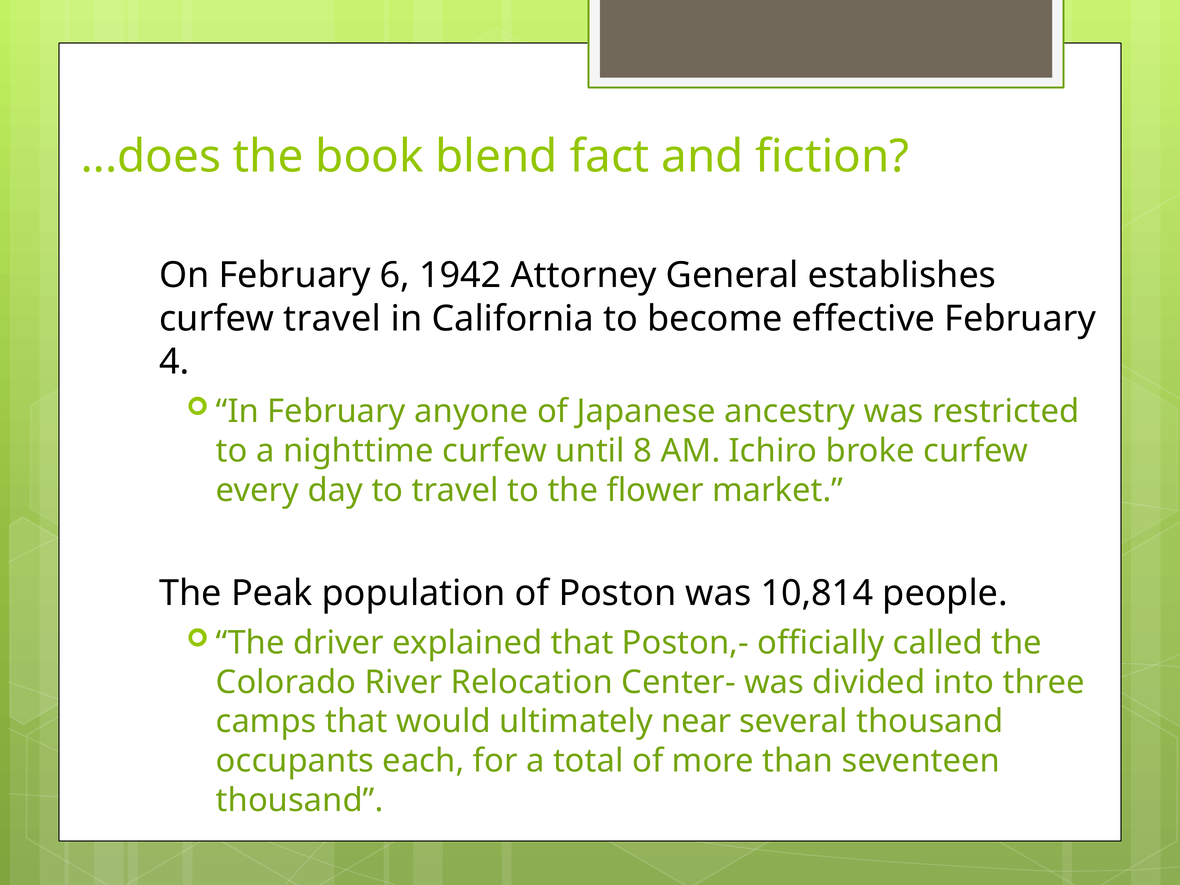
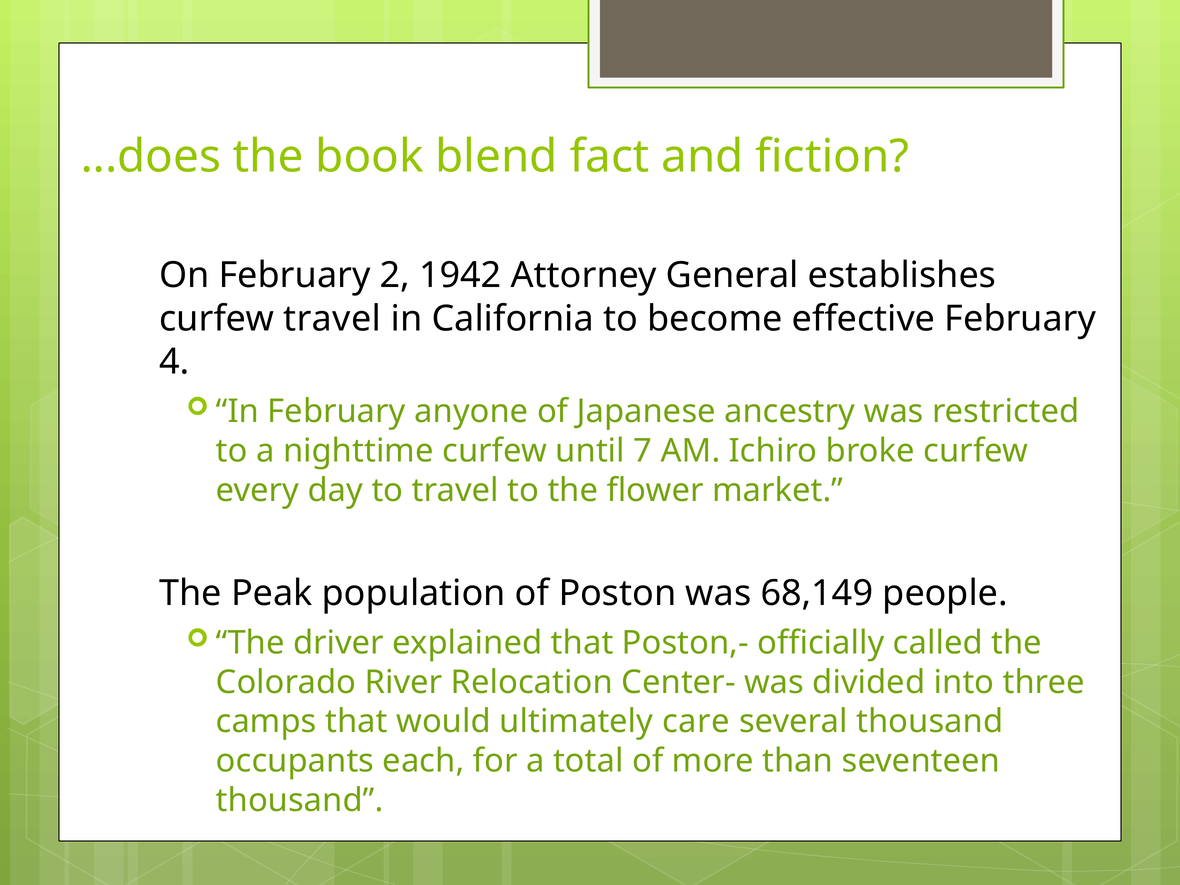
6: 6 -> 2 (395, 275)
8: 8 -> 7 (643, 451)
10,814: 10,814 -> 68,149 (817, 593)
near: near -> care (696, 722)
